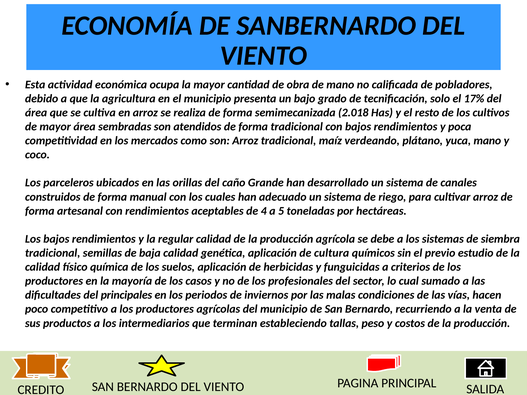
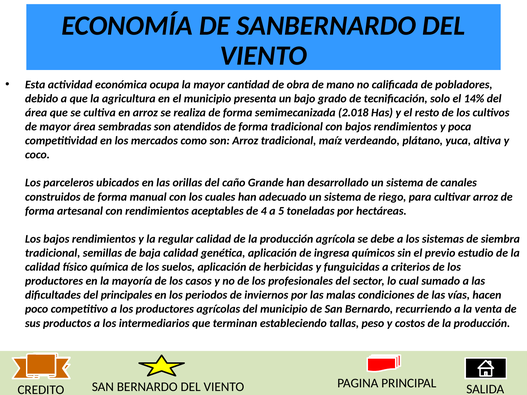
17%: 17% -> 14% (474, 99)
yuca mano: mano -> altiva (487, 141)
cultura: cultura -> ingresa (332, 253)
